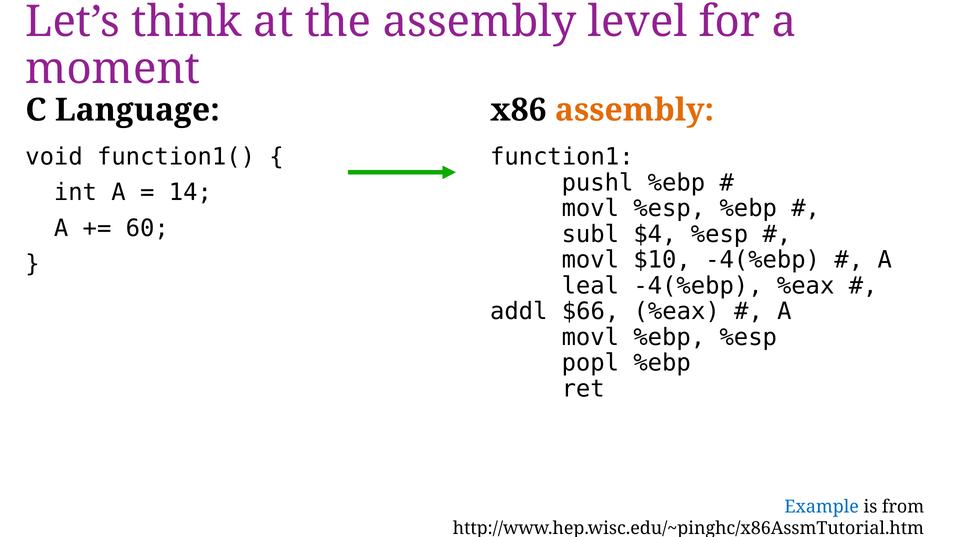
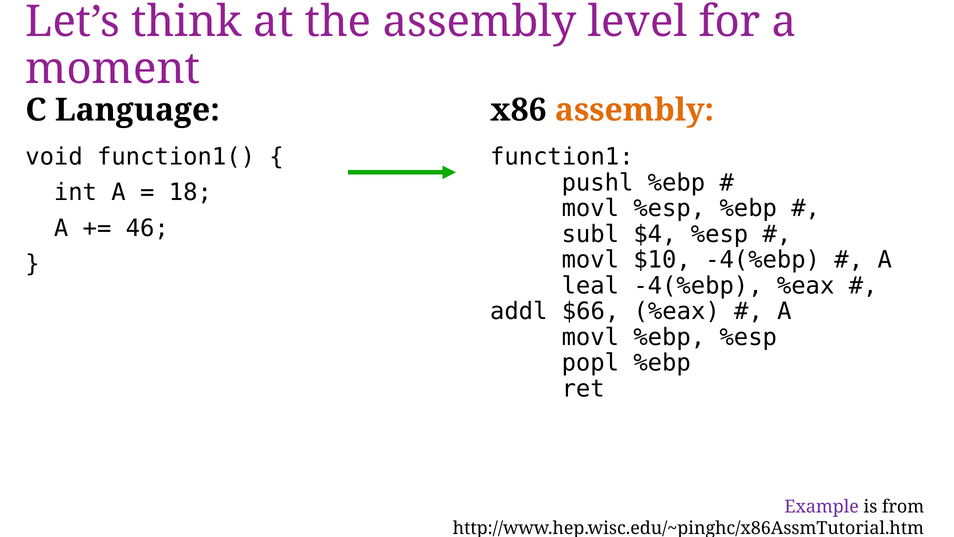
14: 14 -> 18 (190, 192)
60: 60 -> 46 (147, 228)
Example colour: blue -> purple (822, 507)
